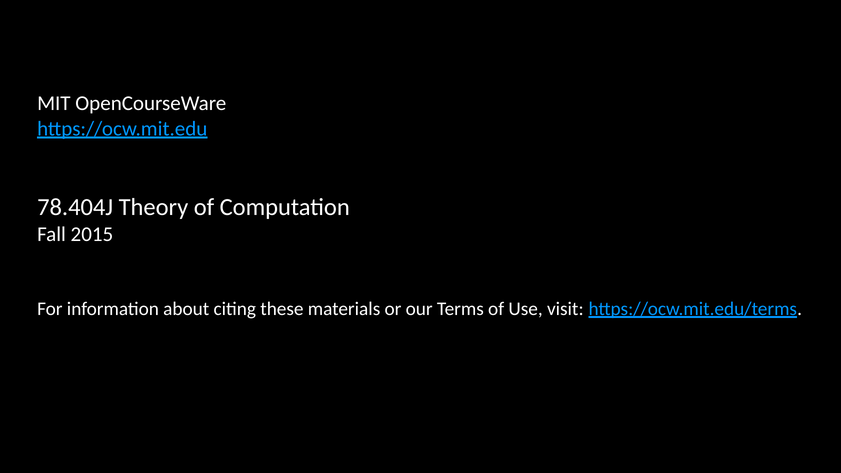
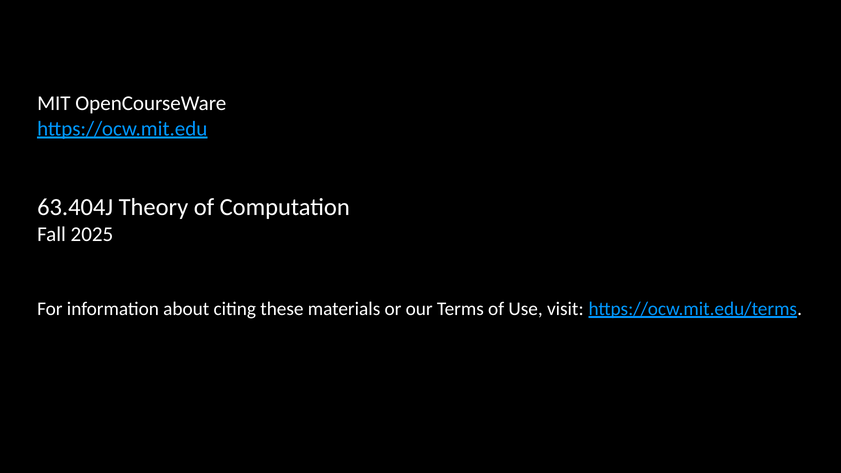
78.404J: 78.404J -> 63.404J (75, 207)
2015: 2015 -> 2025 (92, 234)
